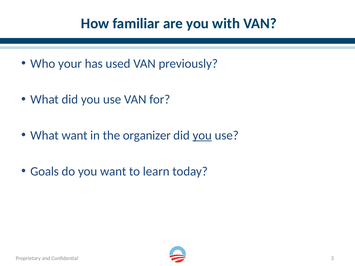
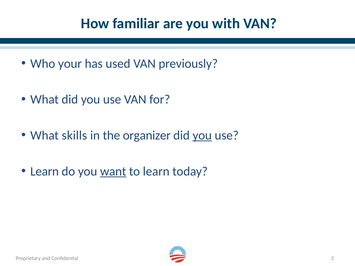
What want: want -> skills (74, 136)
Goals: Goals -> Learn (45, 171)
want underline: none -> present (113, 171)
